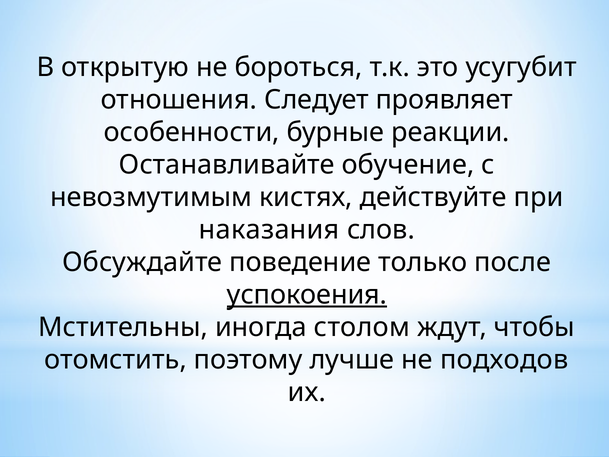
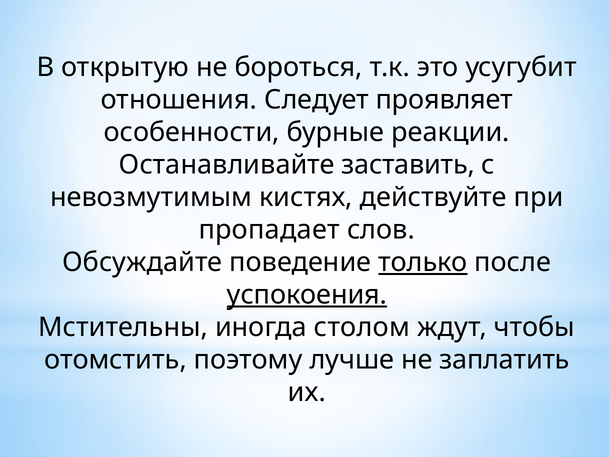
обучение: обучение -> заставить (408, 165)
наказания: наказания -> пропадает (269, 230)
только underline: none -> present (423, 262)
подходов: подходов -> заплатить (505, 360)
